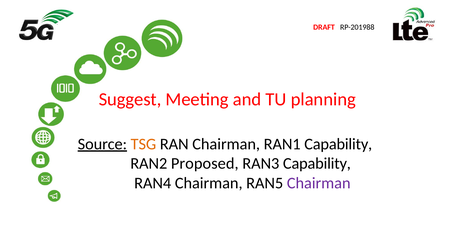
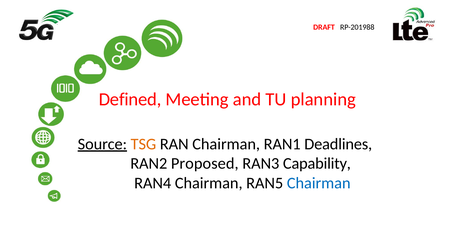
Suggest: Suggest -> Defined (130, 100)
RAN1 Capability: Capability -> Deadlines (338, 144)
Chairman colour: purple -> blue (319, 183)
